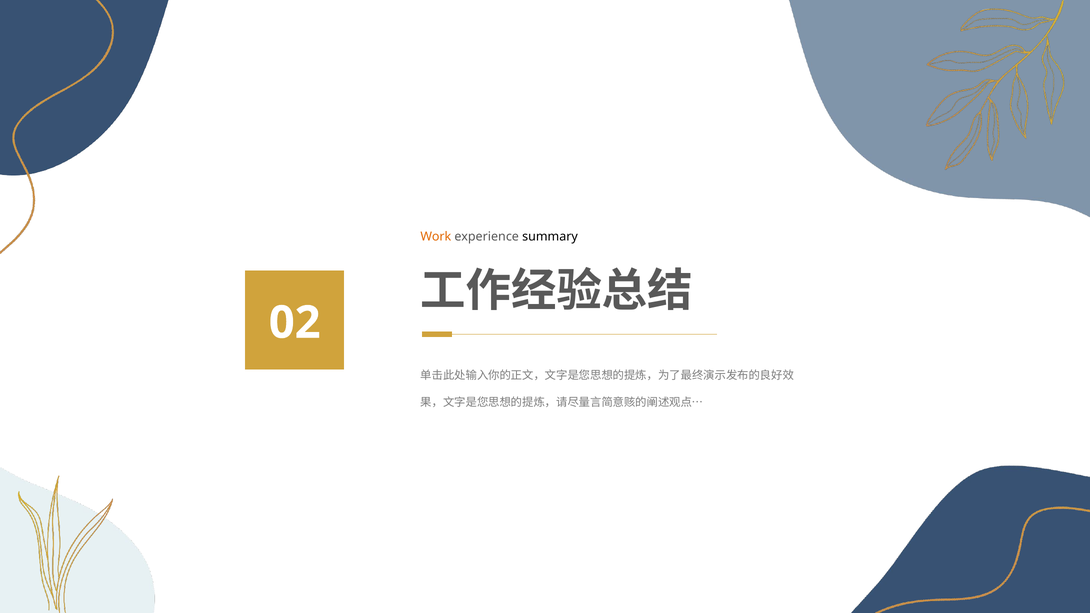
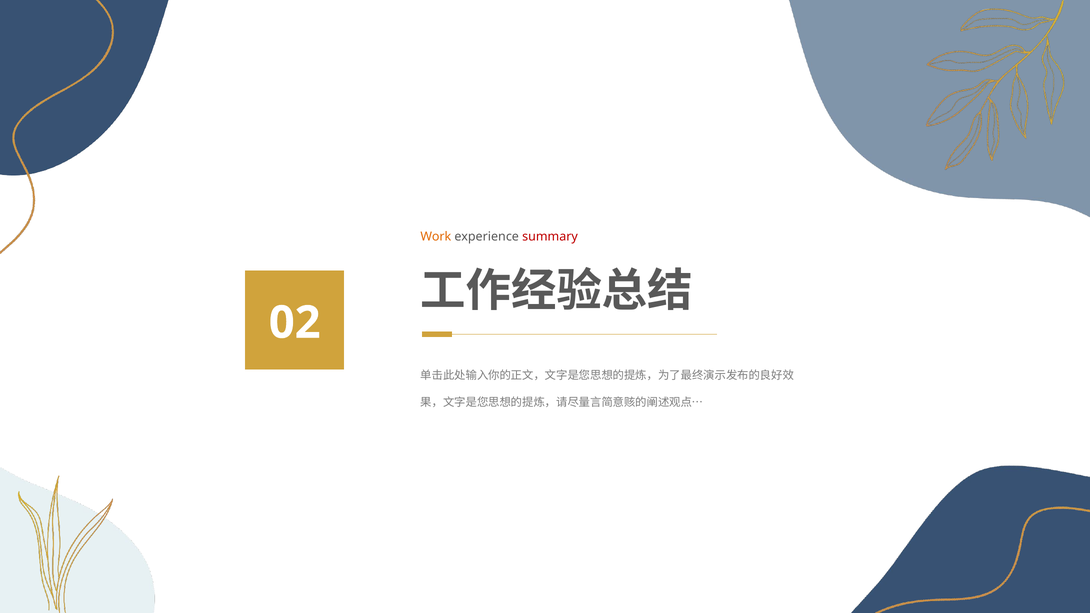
summary colour: black -> red (550, 236)
